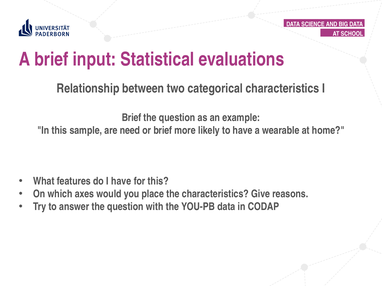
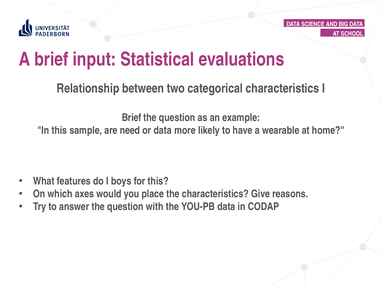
or brief: brief -> data (163, 131)
I have: have -> boys (121, 182)
